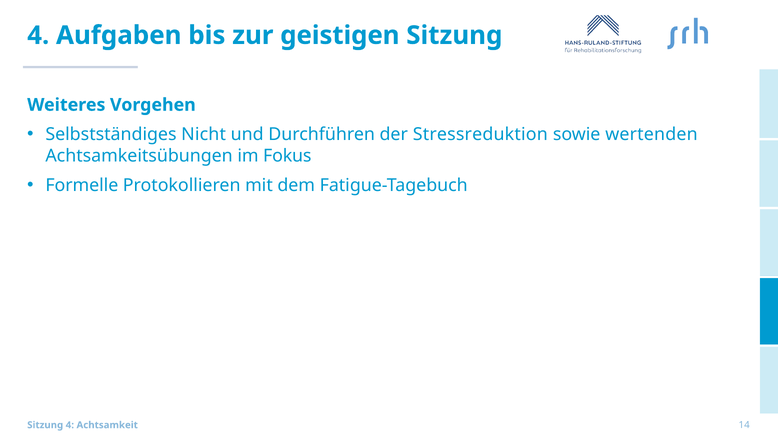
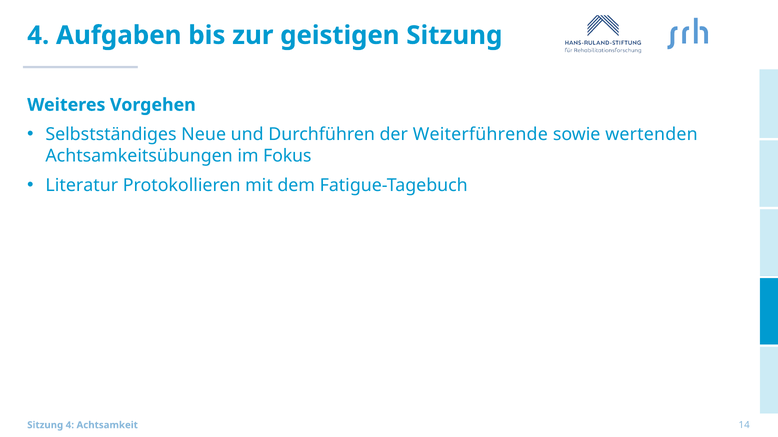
Nicht: Nicht -> Neue (204, 135)
Stressreduktion: Stressreduktion -> Weiterführende (480, 135)
Formelle: Formelle -> Literatur (82, 185)
